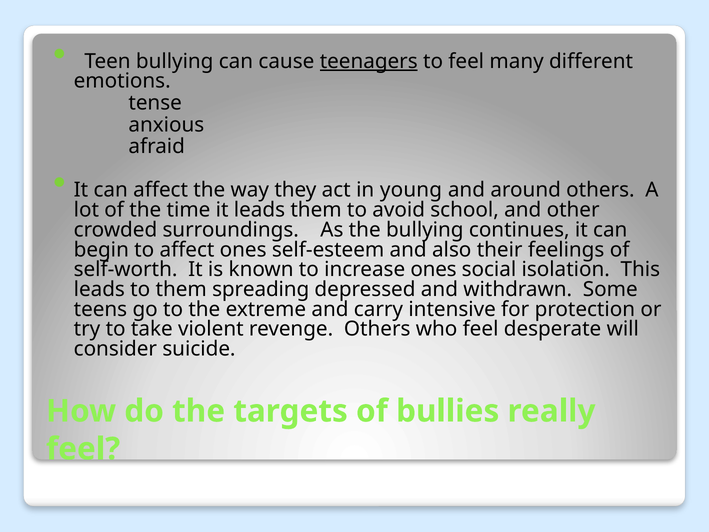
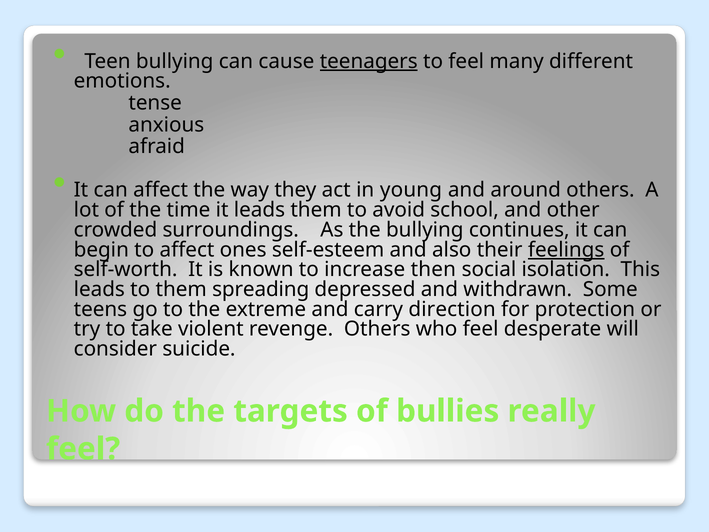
feelings underline: none -> present (566, 250)
increase ones: ones -> then (433, 269)
intensive: intensive -> direction (452, 309)
